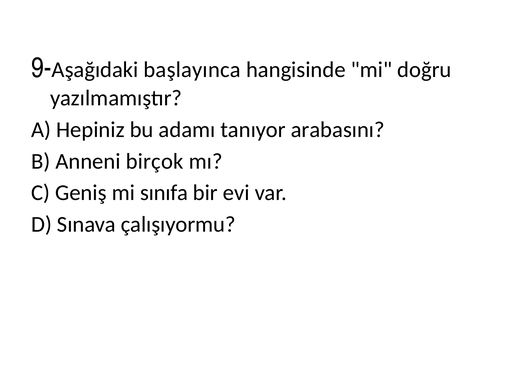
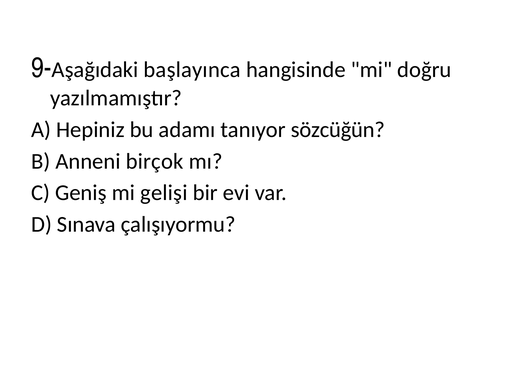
arabasını: arabasını -> sözcüğün (338, 130)
sınıfa: sınıfa -> gelişi (164, 193)
